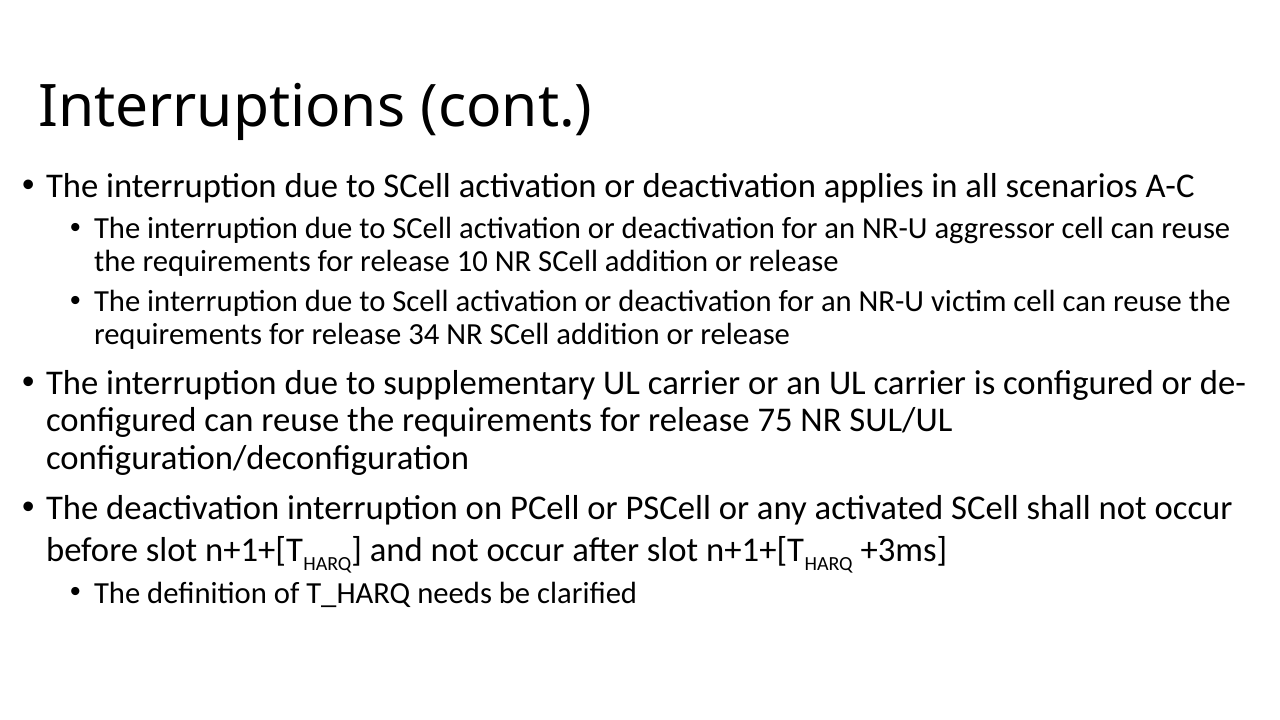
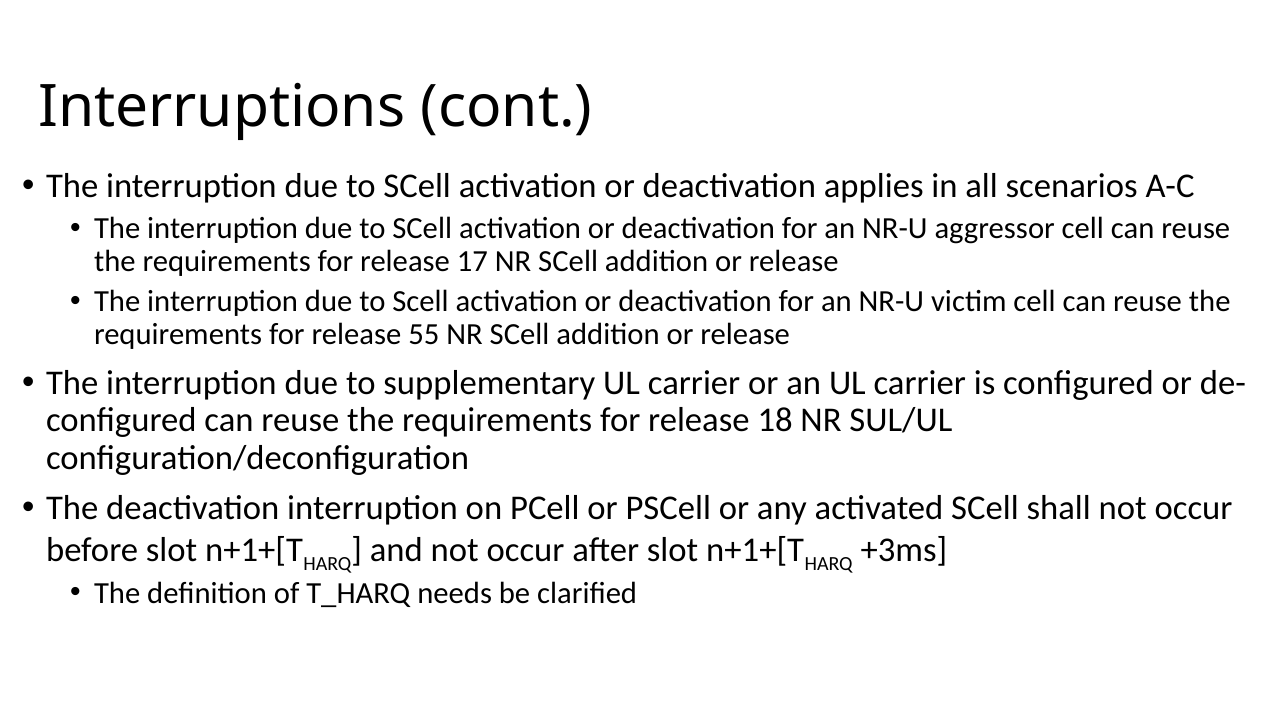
10: 10 -> 17 (472, 261)
34: 34 -> 55 (424, 334)
75: 75 -> 18 (775, 420)
